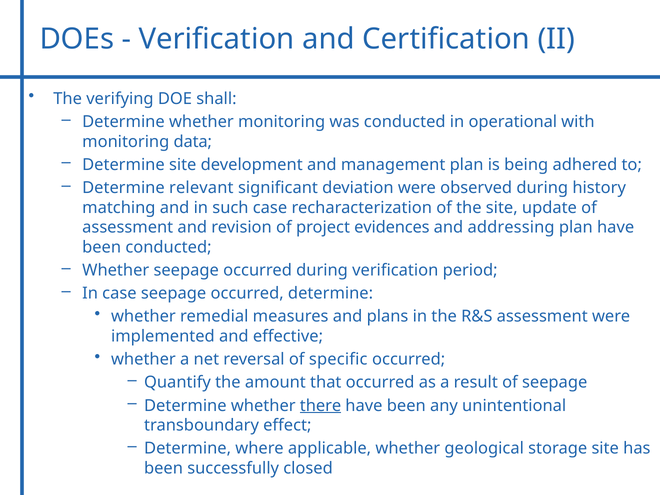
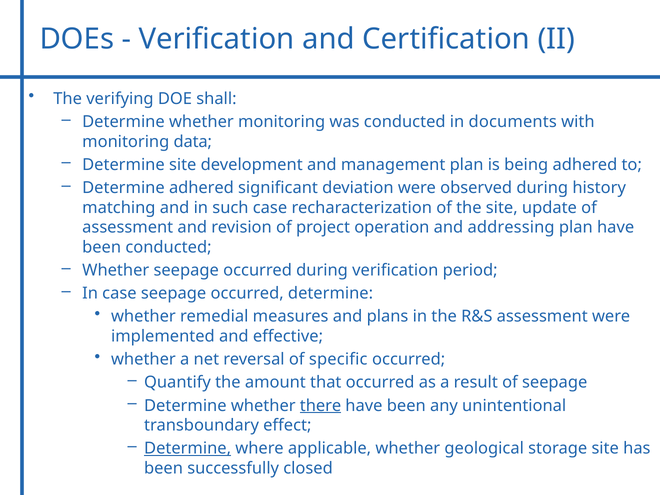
operational: operational -> documents (513, 122)
Determine relevant: relevant -> adhered (201, 188)
evidences: evidences -> operation (392, 227)
Determine underline: none -> present (188, 449)
